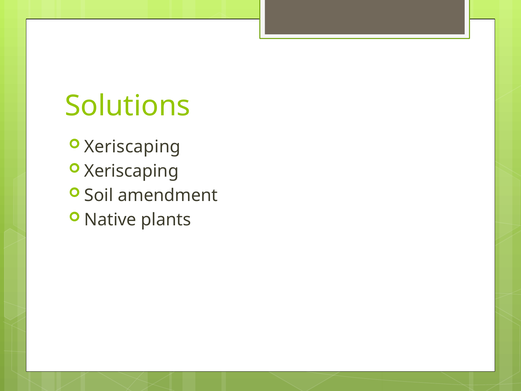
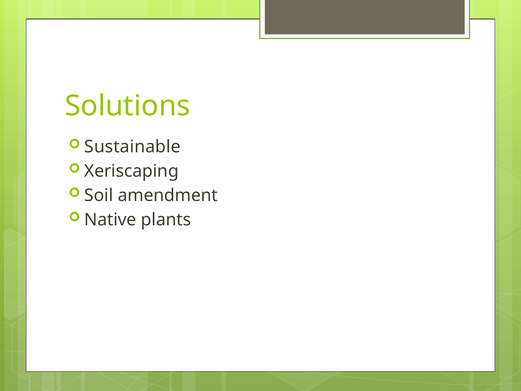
Xeriscaping: Xeriscaping -> Sustainable (132, 147)
